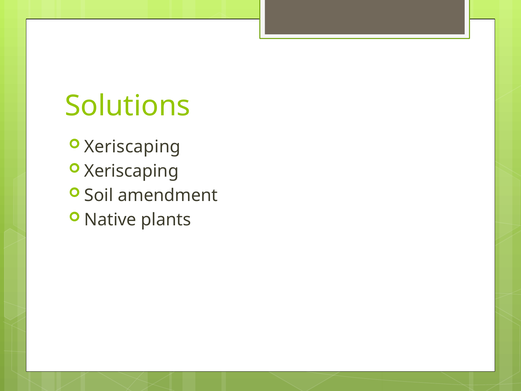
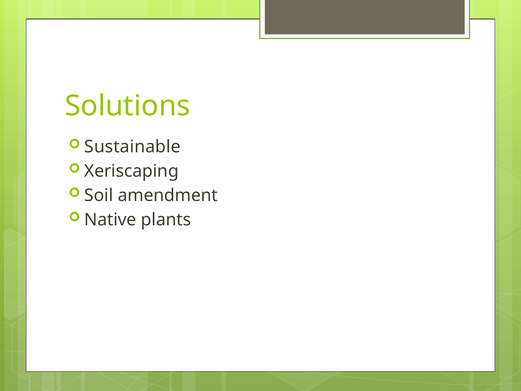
Xeriscaping: Xeriscaping -> Sustainable (132, 147)
